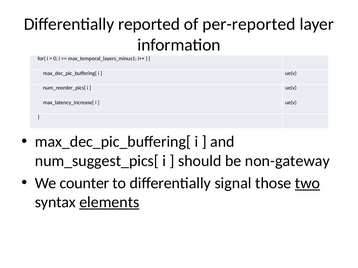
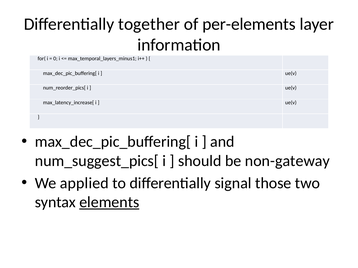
reported: reported -> together (149, 24)
per-reported: per-reported -> per-elements (249, 24)
counter: counter -> applied (84, 183)
two underline: present -> none (307, 183)
